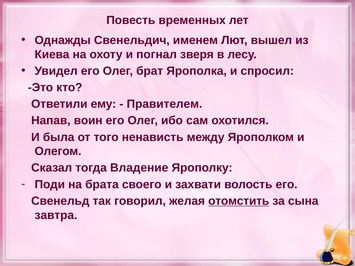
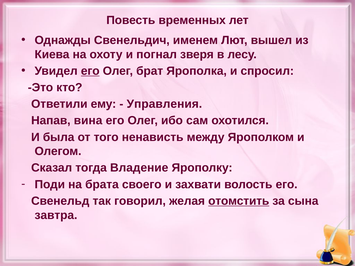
его underline: none -> present (90, 71)
Правителем: Правителем -> Управления (164, 104)
воин: воин -> вина (88, 121)
